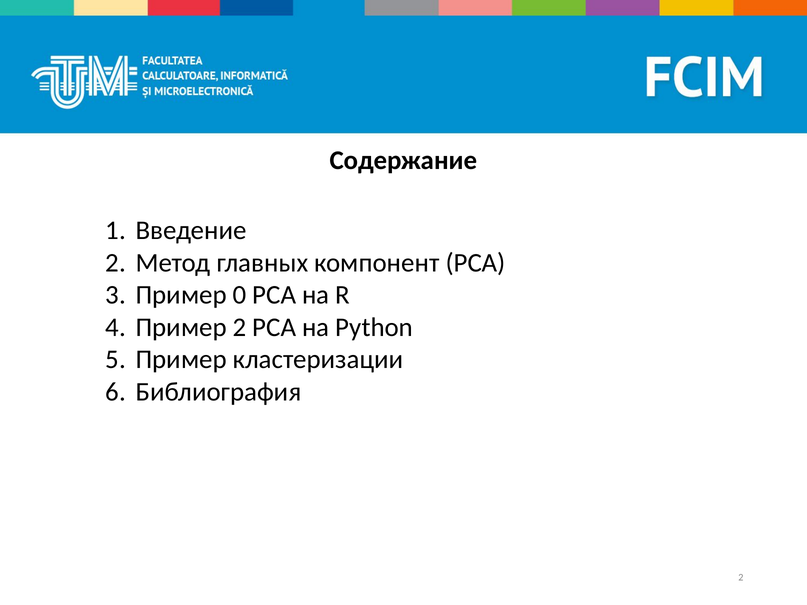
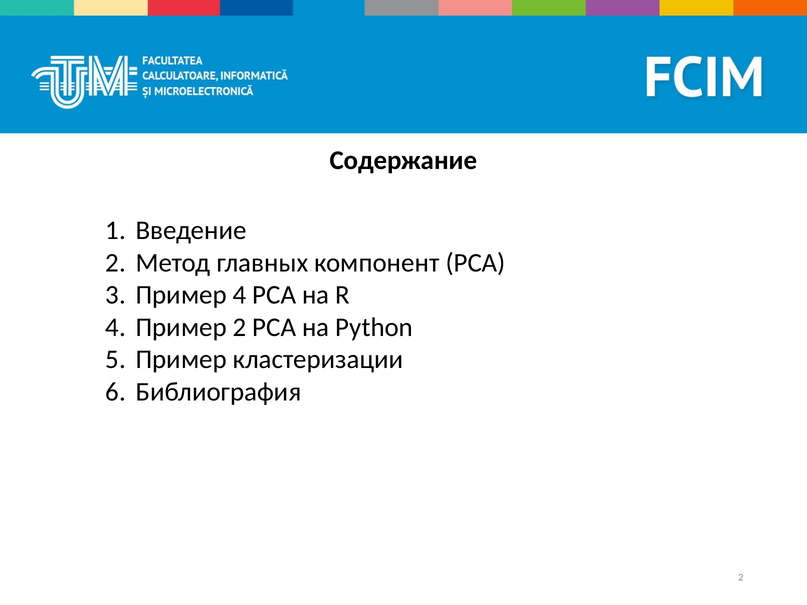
Пример 0: 0 -> 4 (240, 295)
